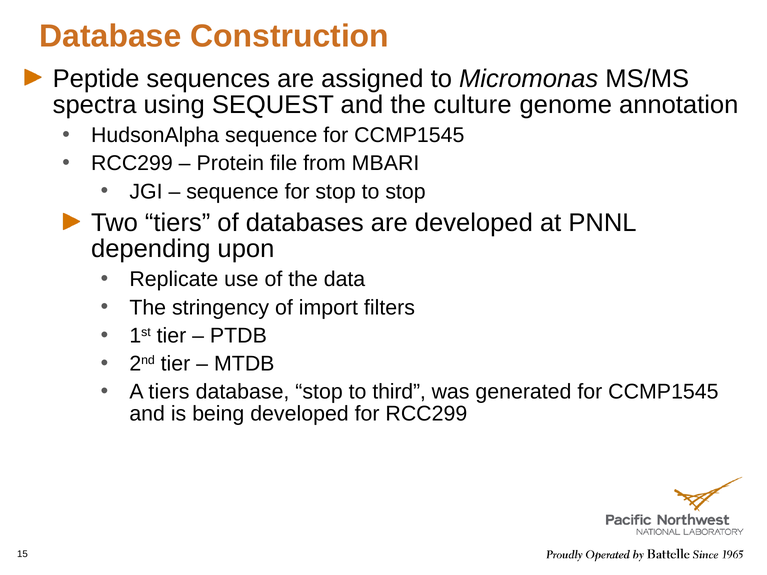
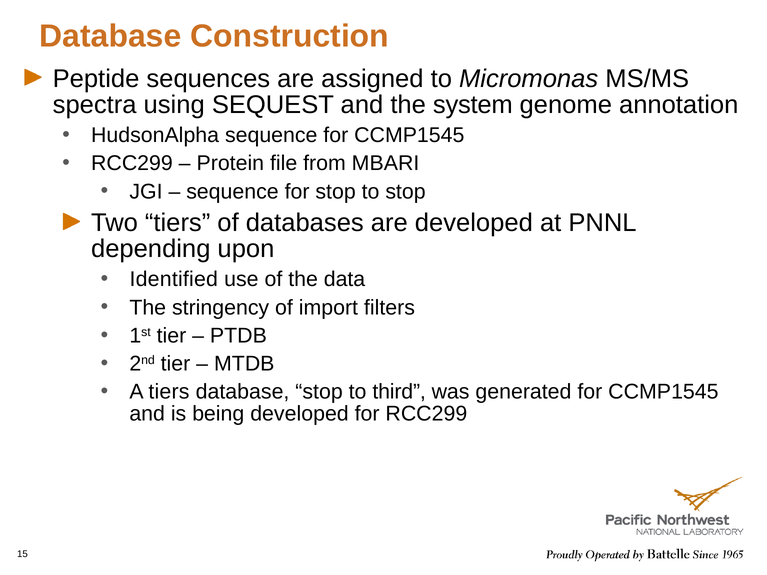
culture: culture -> system (473, 105)
Replicate: Replicate -> Identified (174, 280)
